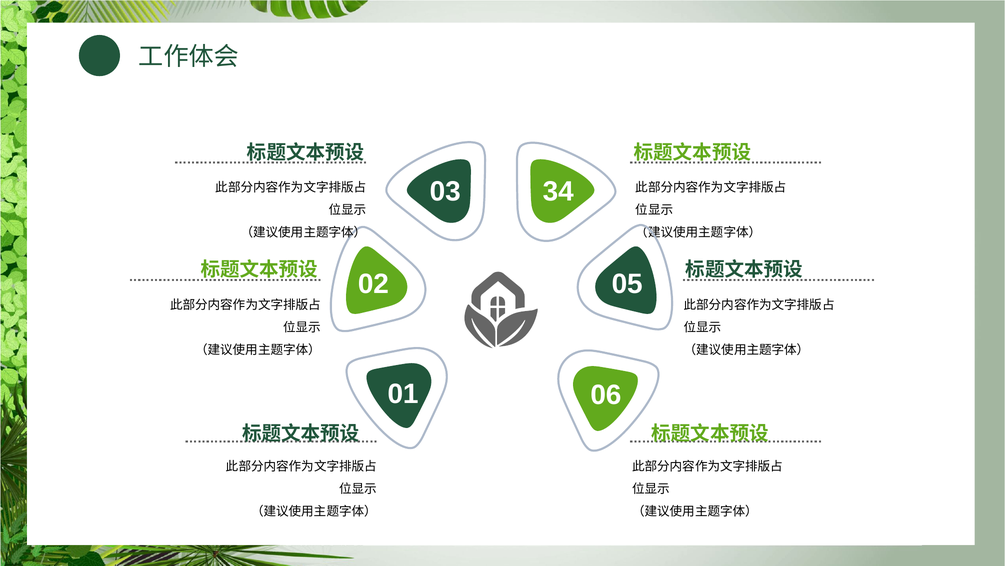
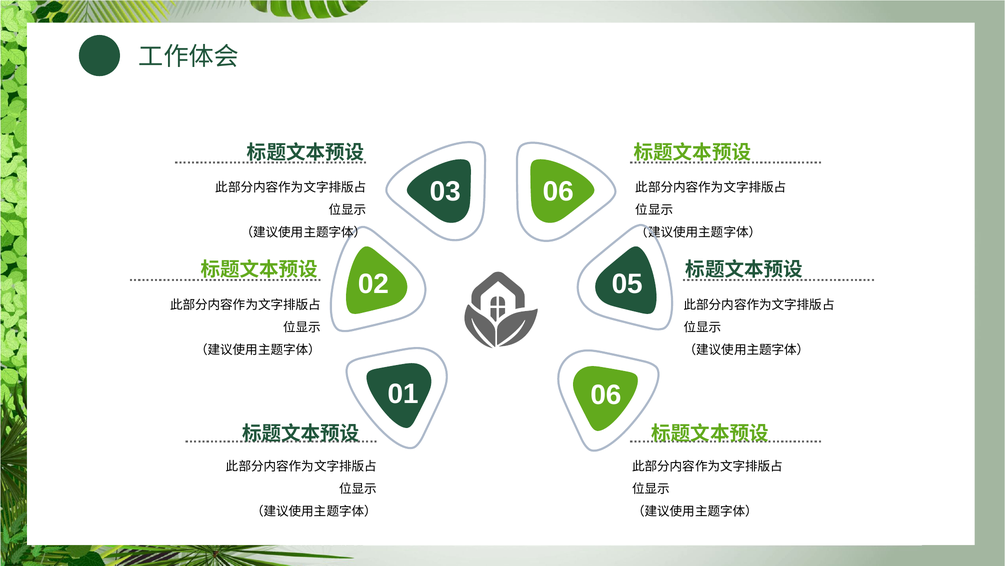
03 34: 34 -> 06 (558, 192)
